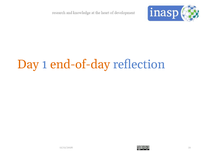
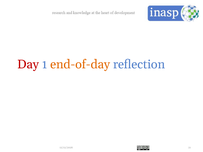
Day colour: orange -> red (28, 64)
